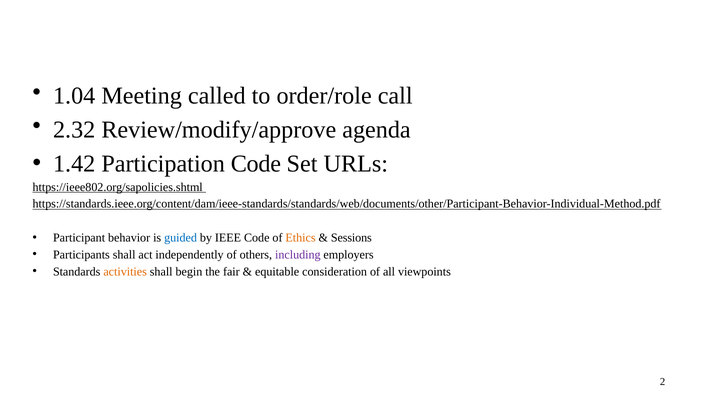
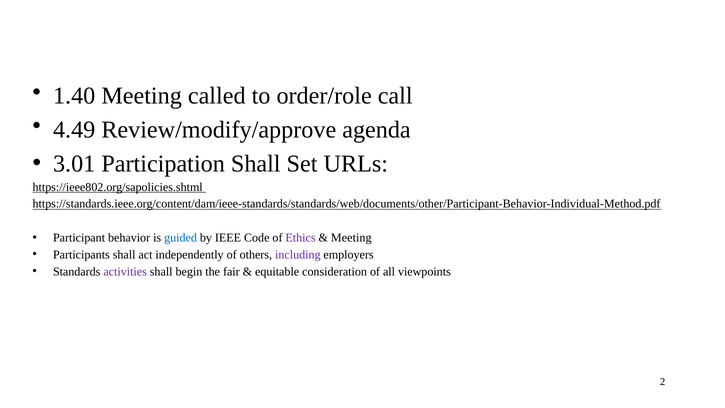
1.04: 1.04 -> 1.40 (74, 96)
2.32: 2.32 -> 4.49 (74, 130)
1.42: 1.42 -> 3.01 (74, 164)
Participation Code: Code -> Shall (256, 164)
Ethics colour: orange -> purple (301, 238)
Sessions: Sessions -> Meeting (351, 238)
activities colour: orange -> purple (125, 272)
